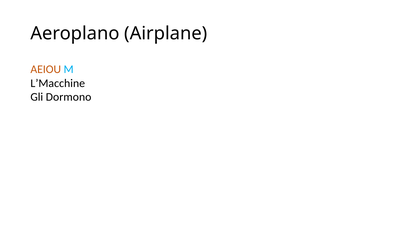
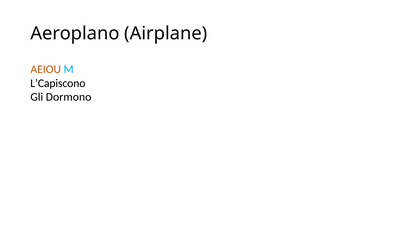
L’Macchine: L’Macchine -> L’Capiscono (58, 83)
